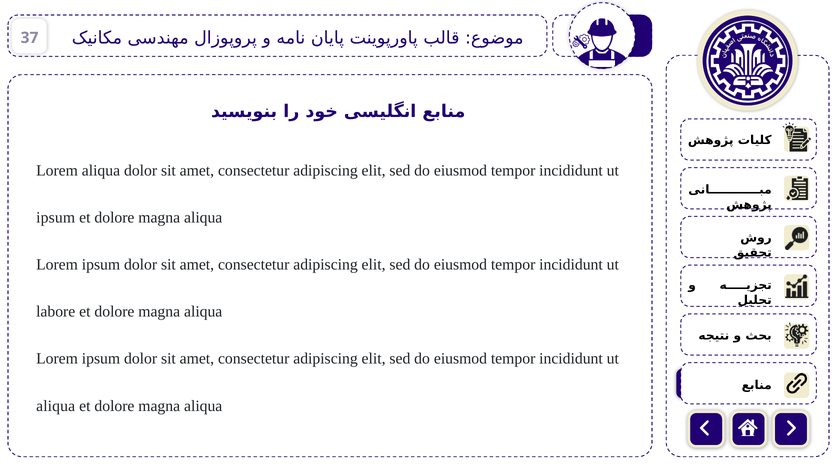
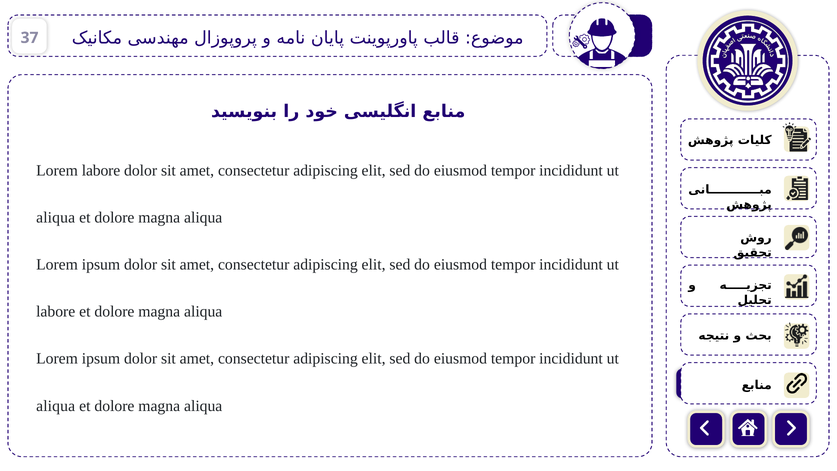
Lorem aliqua: aliqua -> labore (101, 170)
ipsum: ipsum -> aliqua (56, 217)
